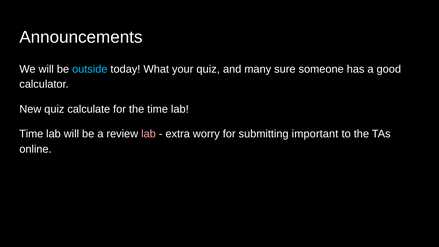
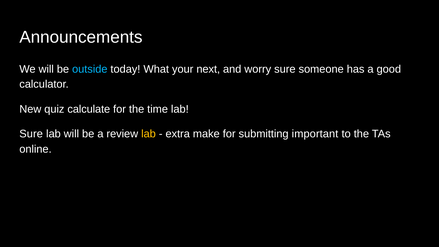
your quiz: quiz -> next (208, 69)
many: many -> worry (258, 69)
Time: Time -> Sure (31, 134)
lab colour: pink -> yellow (149, 134)
worry: worry -> make (206, 134)
